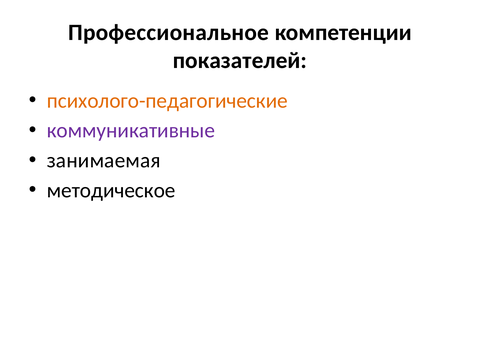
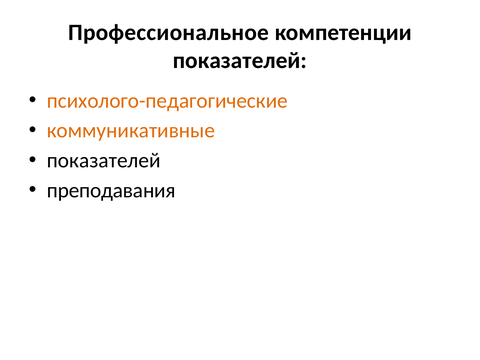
коммуникативные colour: purple -> orange (131, 131)
занимаемая: занимаемая -> показателей (104, 160)
методическое: методическое -> преподавания (111, 190)
